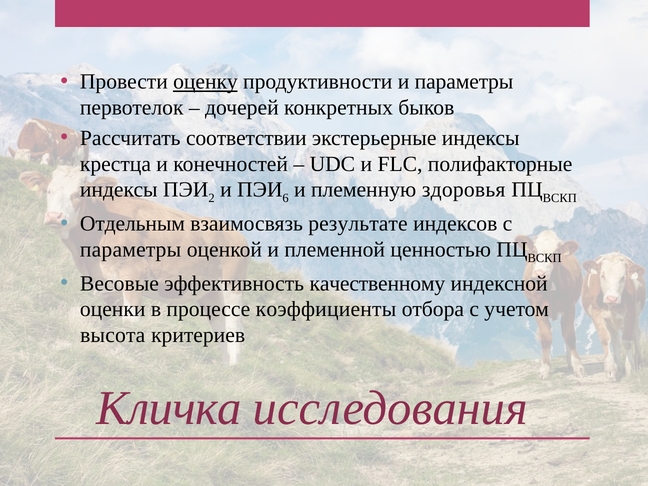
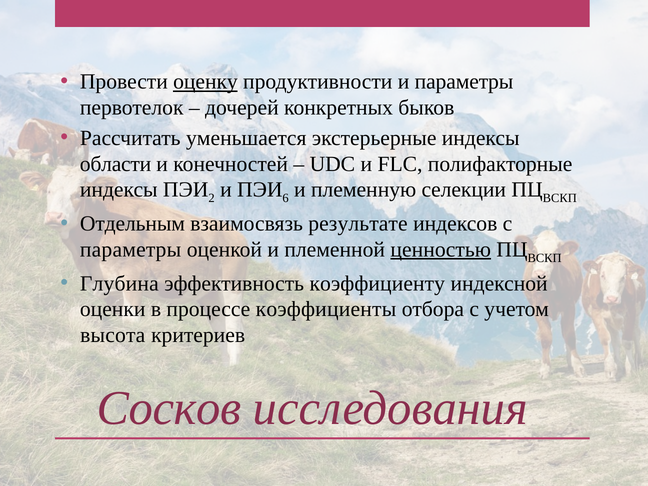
соответствии: соответствии -> уменьшается (246, 138)
крестца: крестца -> области (116, 164)
здоровья: здоровья -> селекции (464, 190)
ценностью underline: none -> present (441, 250)
Весовые: Весовые -> Глубина (119, 283)
качественному: качественному -> коэффициенту (377, 283)
Кличка: Кличка -> Сосков (169, 408)
